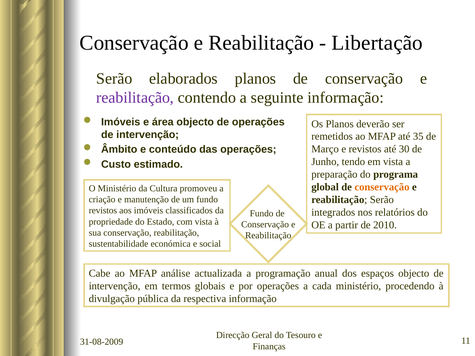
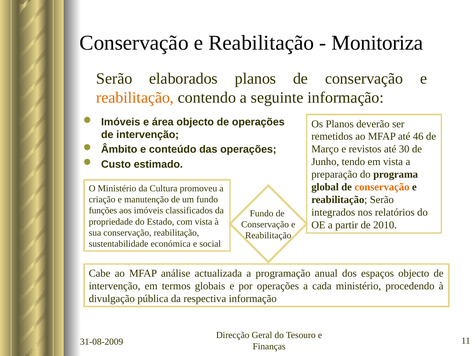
Libertação: Libertação -> Monitoriza (377, 43)
reabilitação colour: purple -> orange (135, 98)
35: 35 -> 46 (418, 137)
revistos: revistos -> funções (103, 211)
